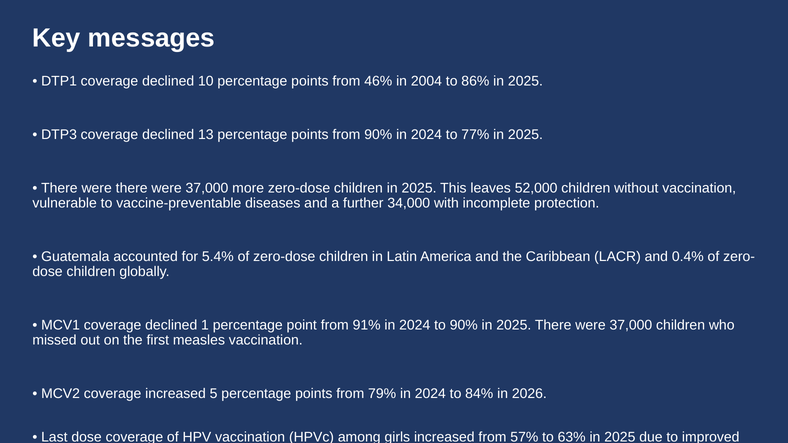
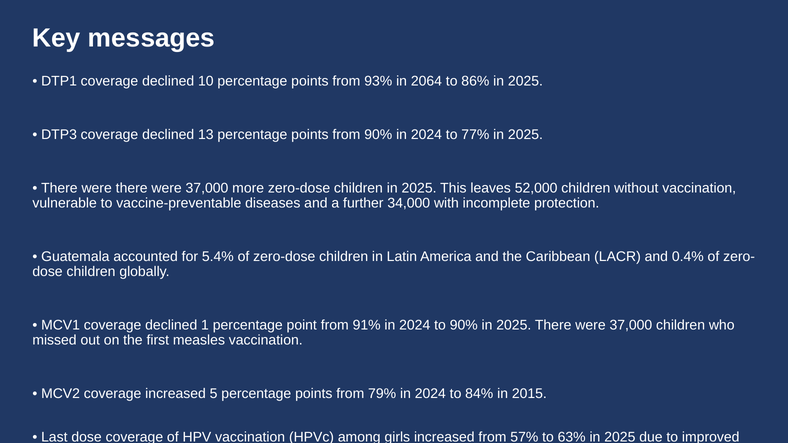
46%: 46% -> 93% (378, 81)
2004: 2004 -> 2064 (426, 81)
2026: 2026 -> 2015 (529, 394)
